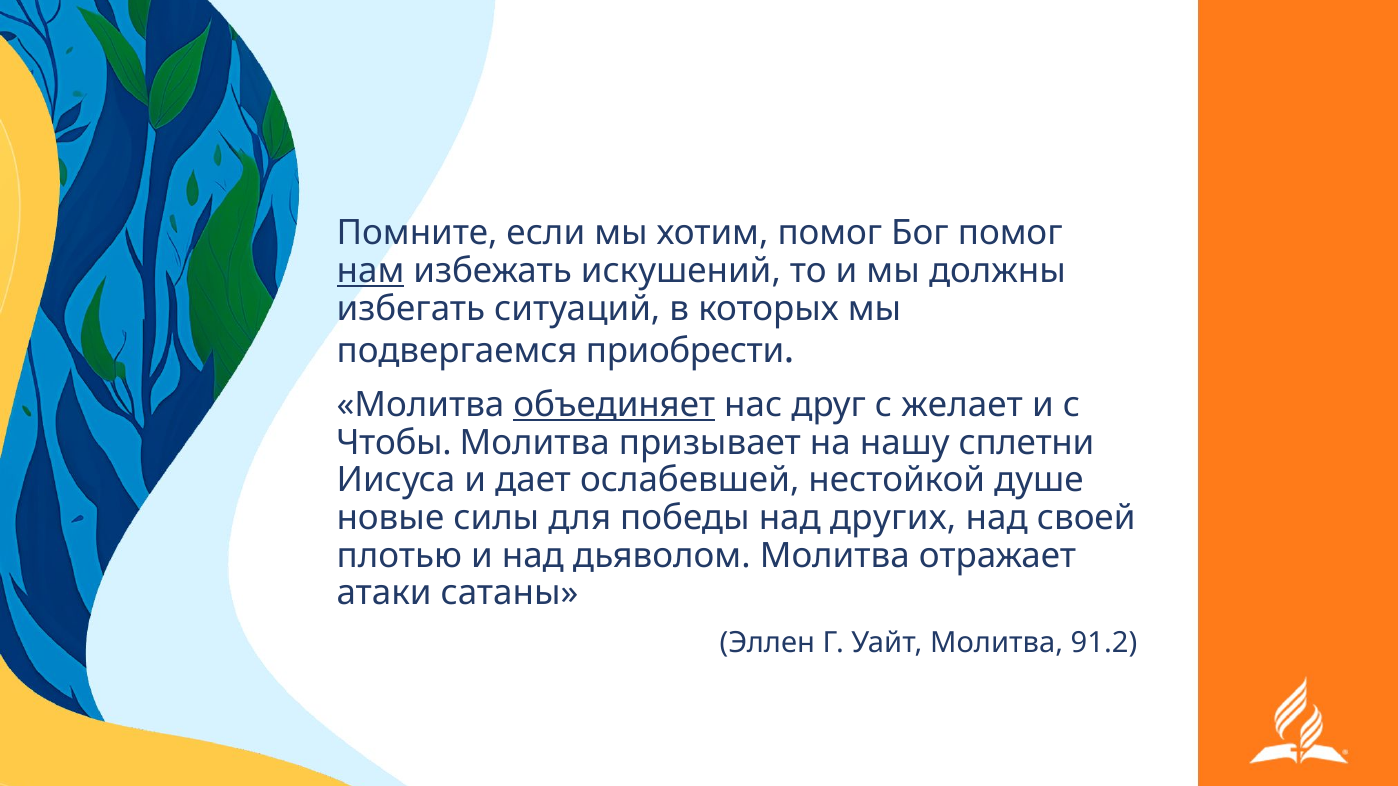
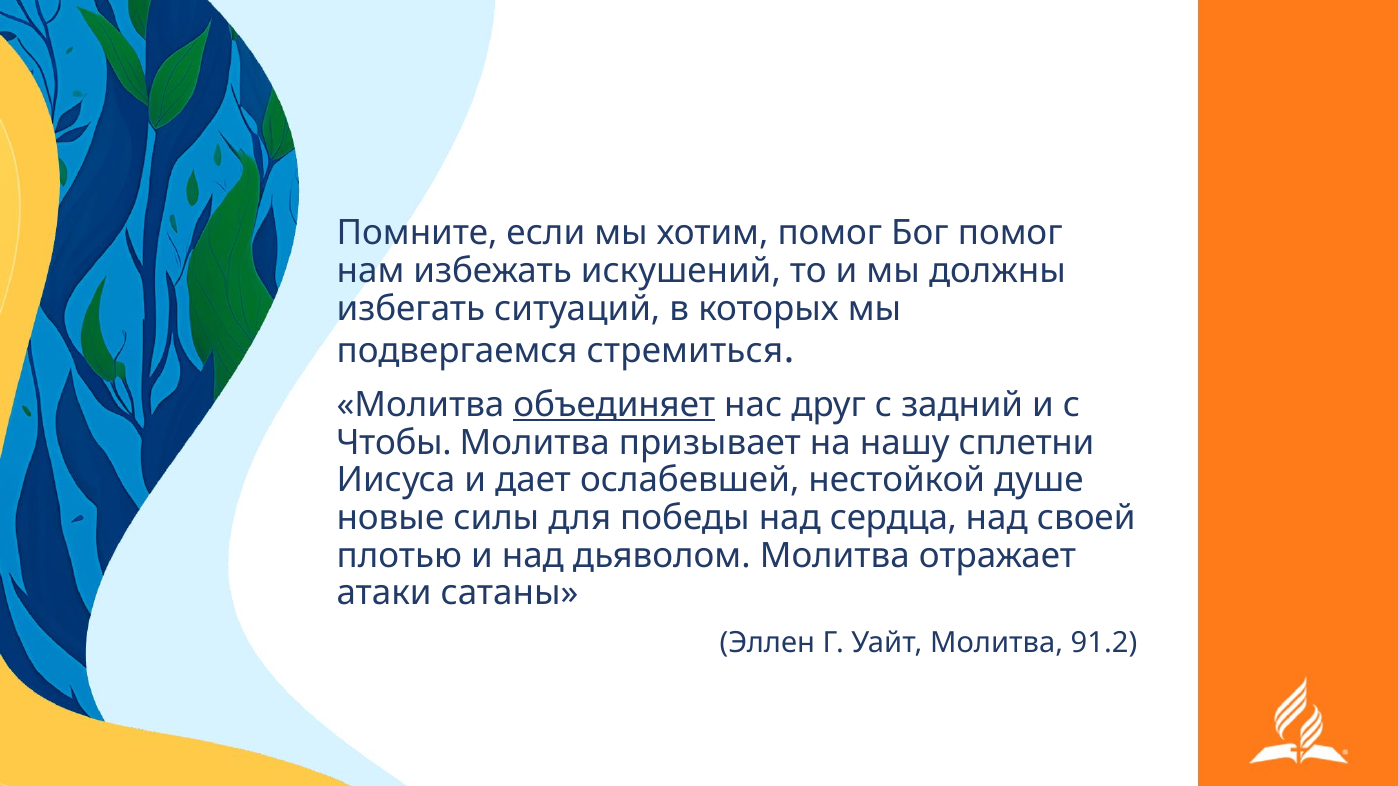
нам underline: present -> none (371, 271)
приобрести: приобрести -> стремиться (685, 351)
желает: желает -> задний (962, 405)
других: других -> сердца (893, 518)
